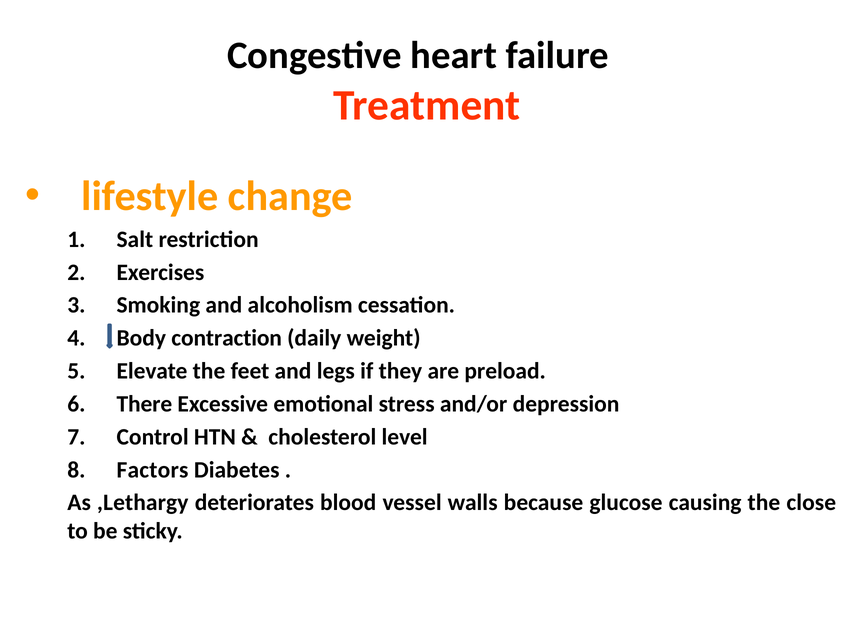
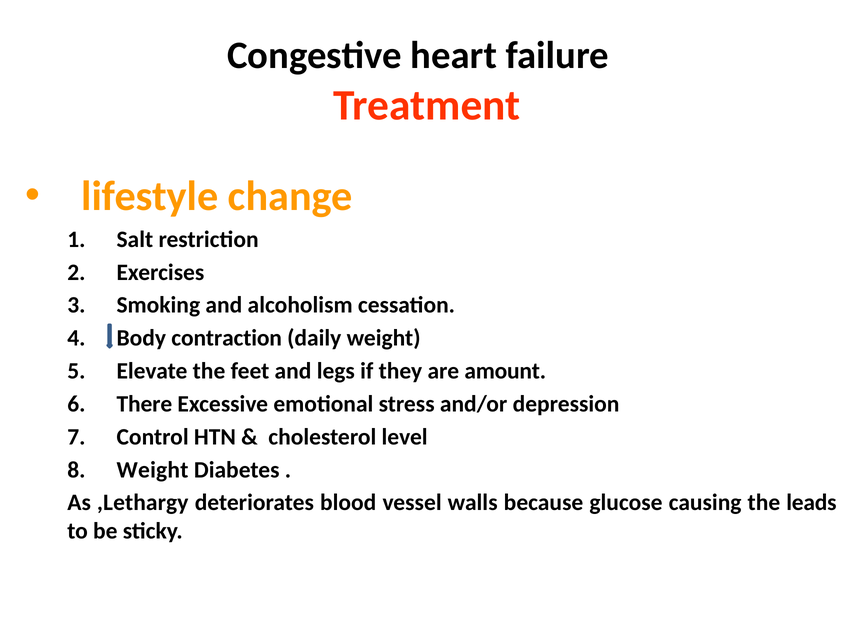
preload: preload -> amount (505, 371)
Factors: Factors -> Weight (152, 470)
close: close -> leads (811, 502)
